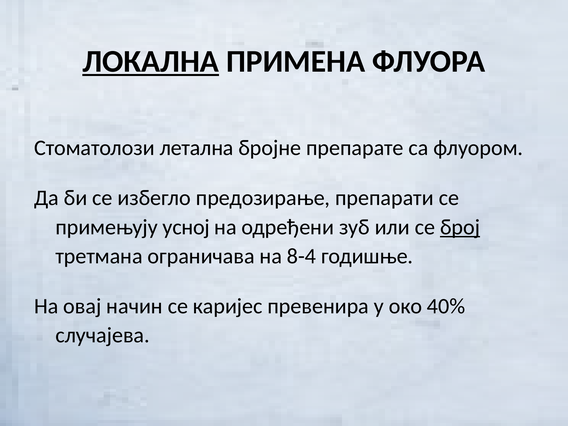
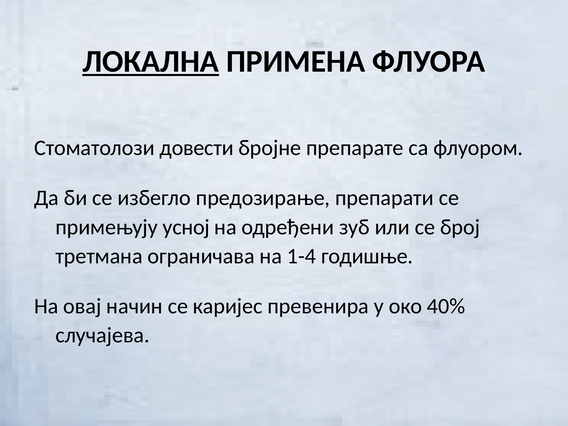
летална: летална -> довести (197, 148)
број underline: present -> none (460, 227)
8-4: 8-4 -> 1-4 (301, 256)
